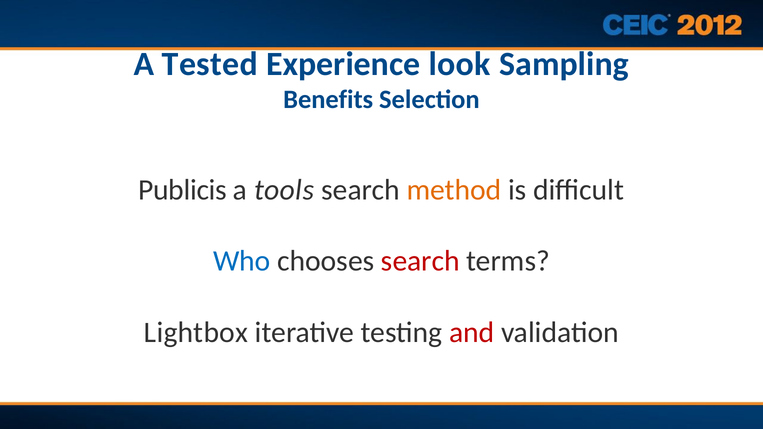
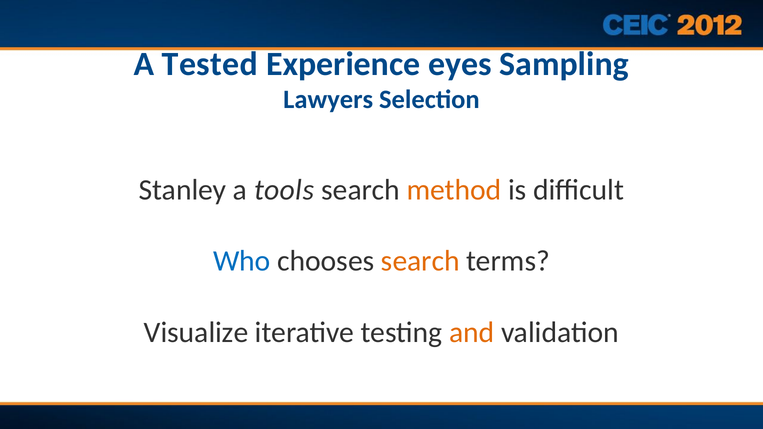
look: look -> eyes (460, 64)
Benefits: Benefits -> Lawyers (328, 100)
Publicis: Publicis -> Stanley (182, 190)
search colour: red -> orange (420, 261)
Lightbox: Lightbox -> Visualize (196, 332)
and colour: red -> orange (472, 332)
